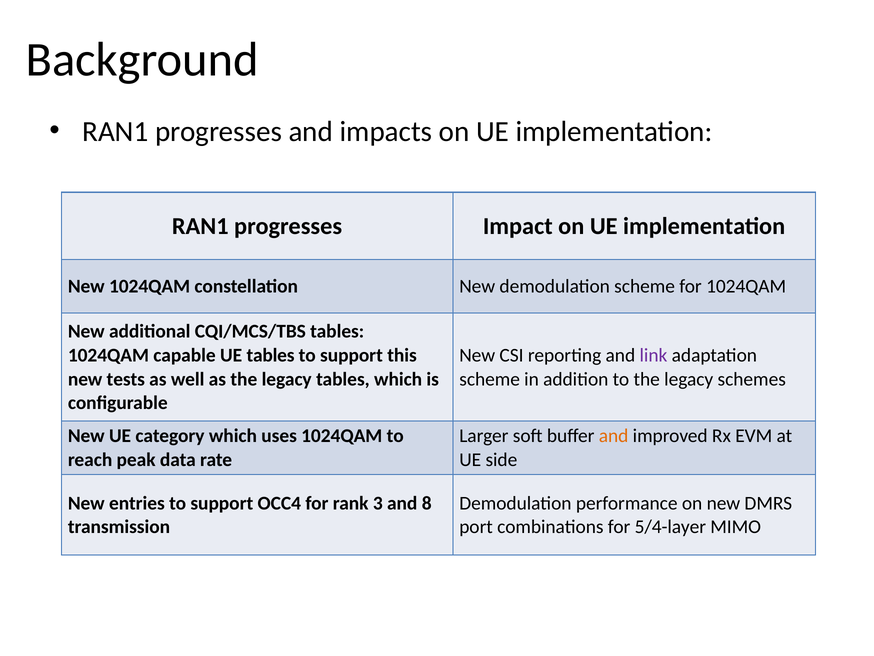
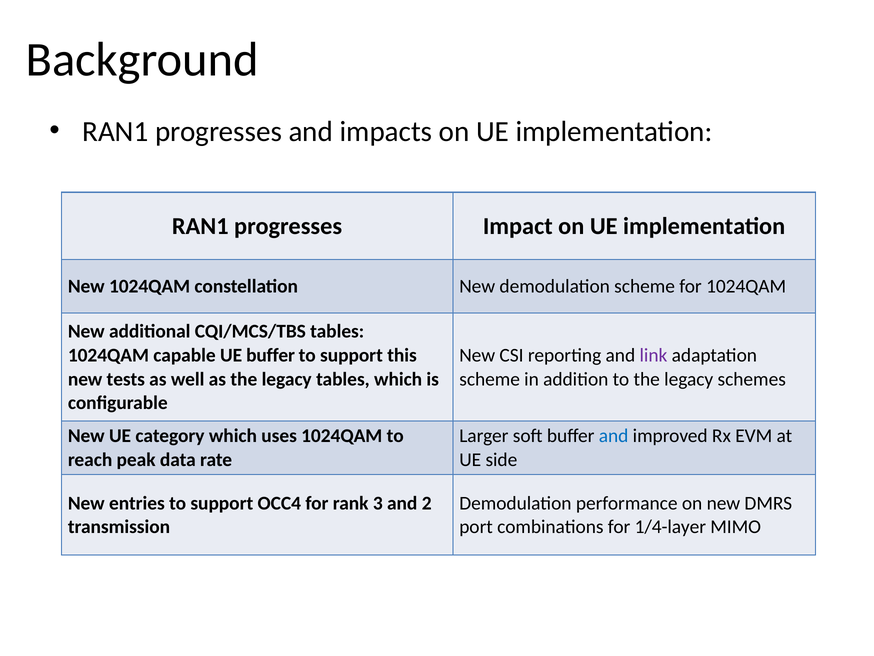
UE tables: tables -> buffer (271, 355)
and colour: orange -> blue (614, 436)
8: 8 -> 2 (427, 503)
5/4-layer: 5/4-layer -> 1/4-layer (670, 527)
